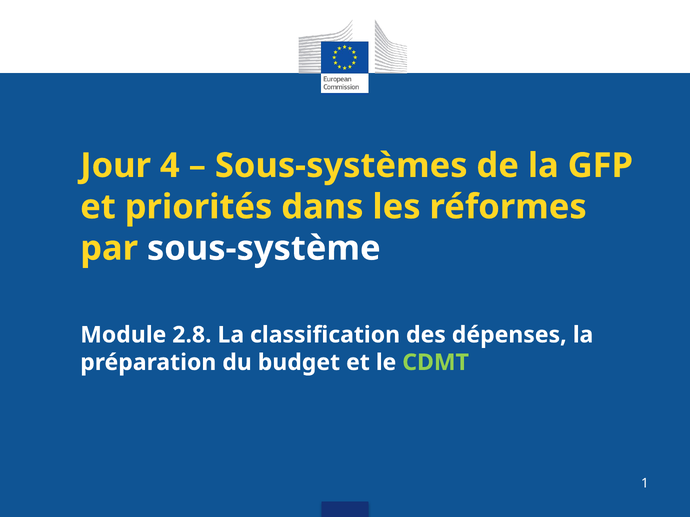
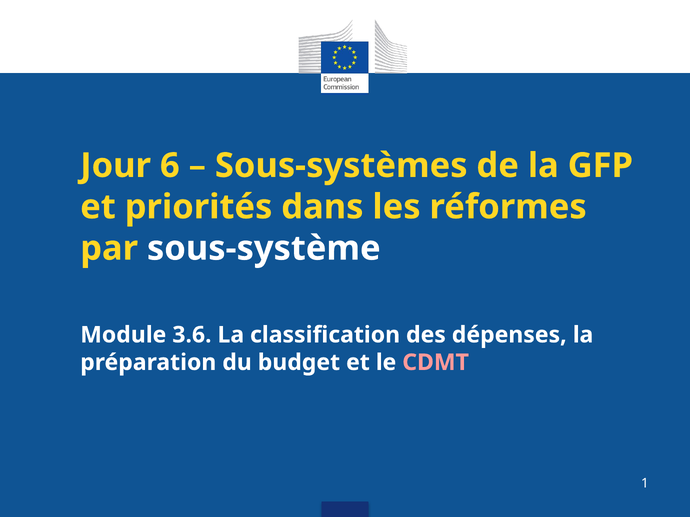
4: 4 -> 6 (170, 166)
2.8: 2.8 -> 3.6 (192, 335)
CDMT colour: light green -> pink (436, 363)
